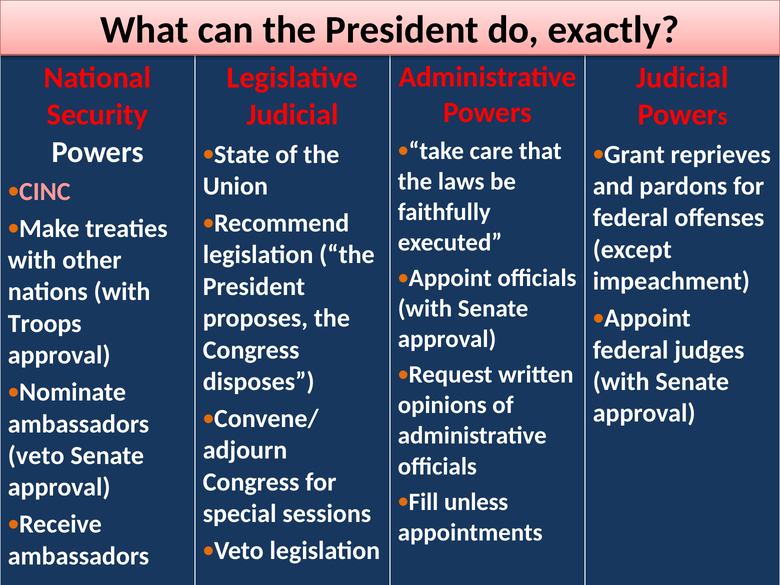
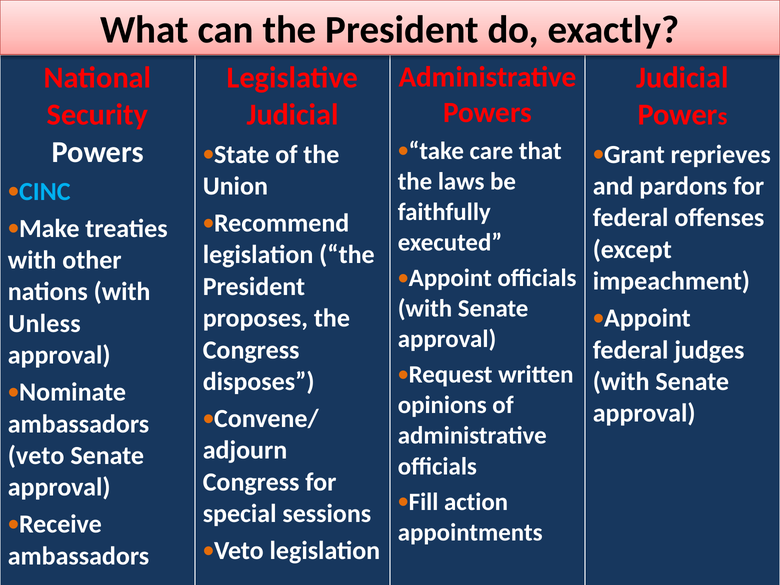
CINC colour: pink -> light blue (45, 192)
Troops: Troops -> Unless (44, 324)
unless: unless -> action (476, 502)
